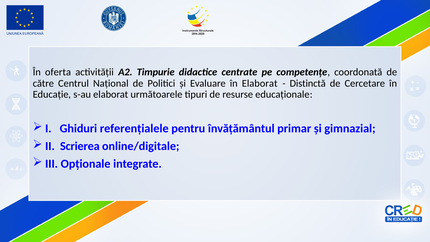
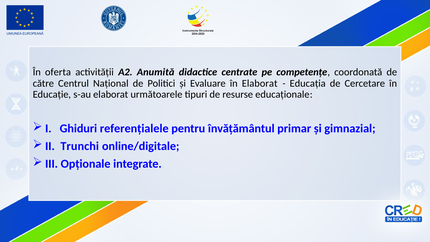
Timpurie: Timpurie -> Anumită (156, 72)
Distinctă: Distinctă -> Educația (308, 83)
Scrierea: Scrierea -> Trunchi (80, 146)
